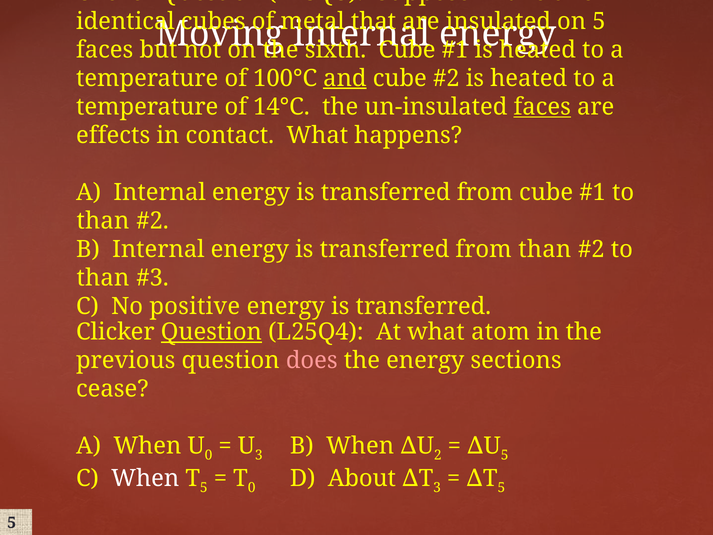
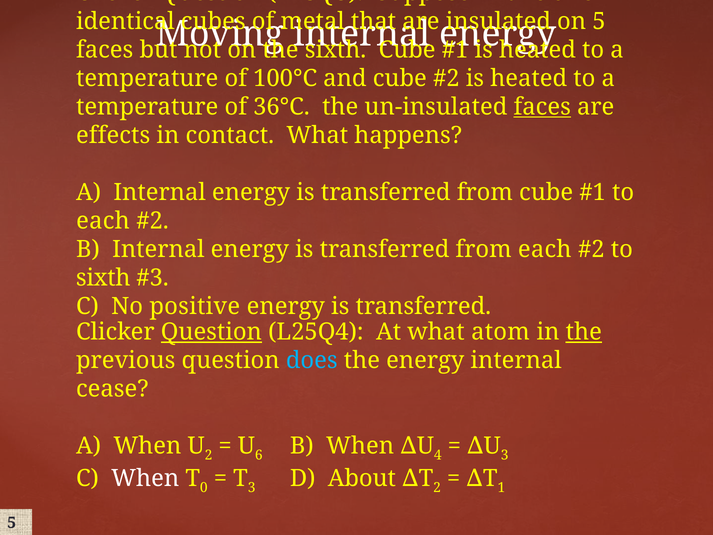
and underline: present -> none (345, 78)
14°C: 14°C -> 36°C (281, 107)
than: than -> each (103, 221)
from than: than -> each (545, 249)
than: than -> sixth (103, 278)
the underline: none -> present (584, 332)
does colour: pink -> light blue (312, 360)
energy sections: sections -> internal (516, 360)
2: 2 -> 4 (438, 455)
5: 5 -> 3 (505, 455)
0: 0 -> 2 (208, 455)
3: 3 -> 6 (259, 455)
3: 3 -> 2 (437, 487)
5: 5 -> 1 (501, 487)
5: 5 -> 0 (204, 487)
0: 0 -> 3 (252, 487)
